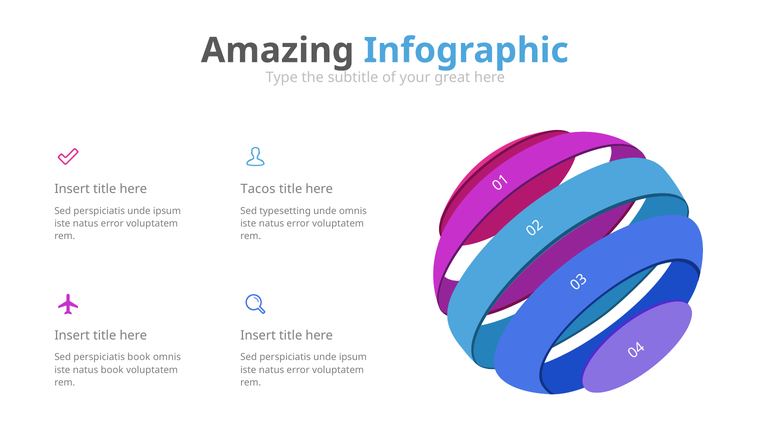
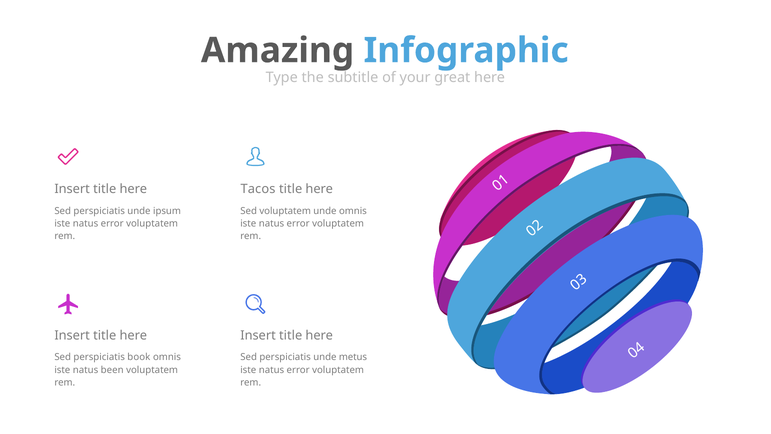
Sed typesetting: typesetting -> voluptatem (285, 211)
ipsum: ipsum -> metus (353, 357)
natus book: book -> been (112, 370)
